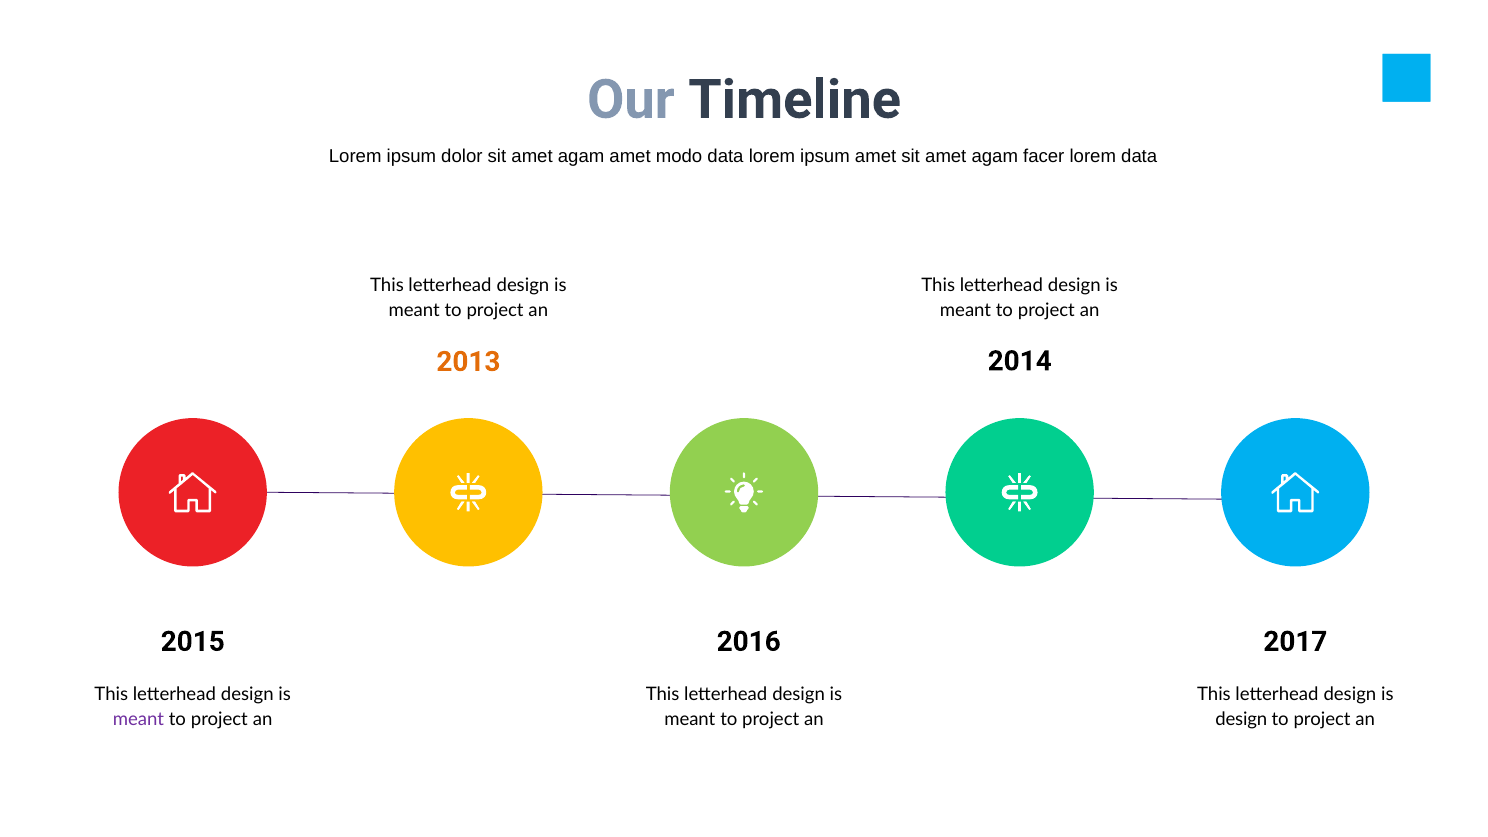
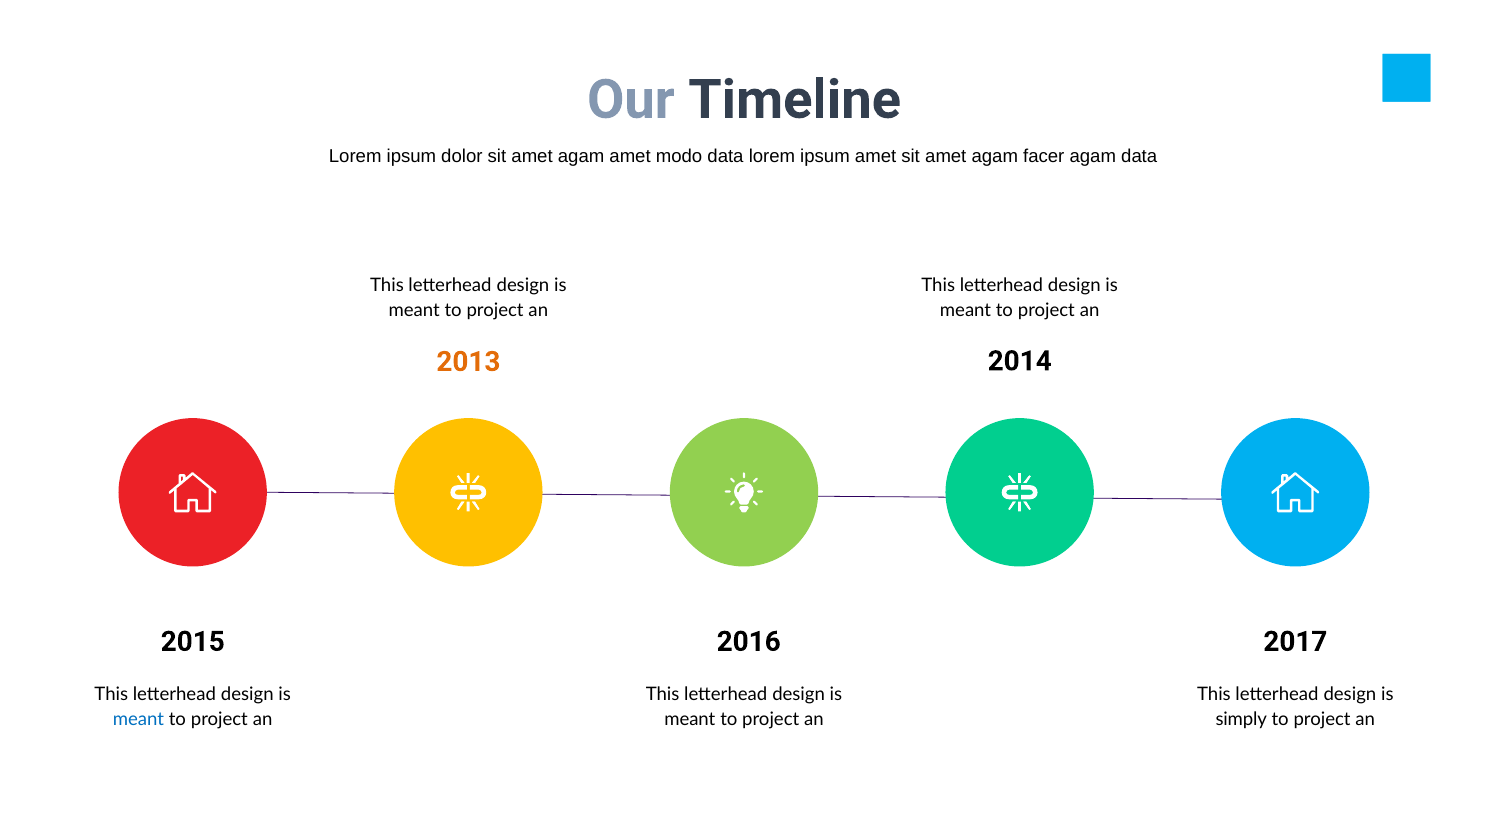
facer lorem: lorem -> agam (1093, 156)
meant colour: purple -> blue (139, 719)
design: design -> simply (1241, 719)
